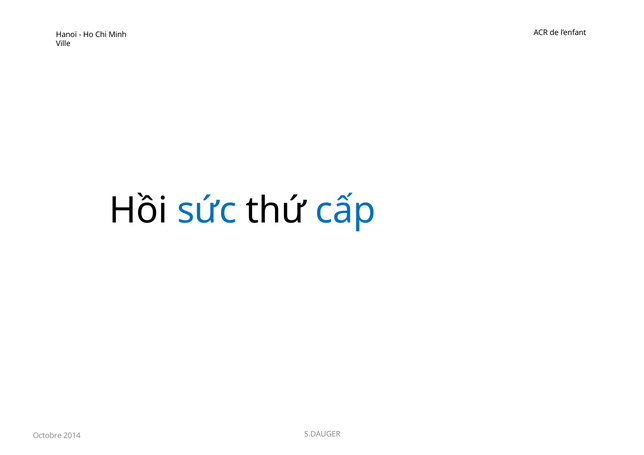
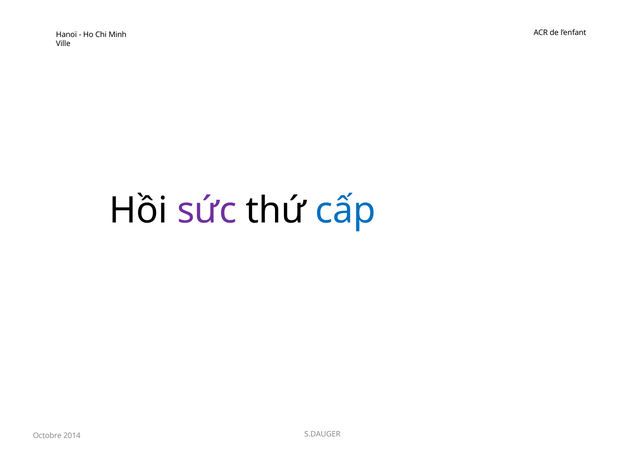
sức colour: blue -> purple (207, 211)
